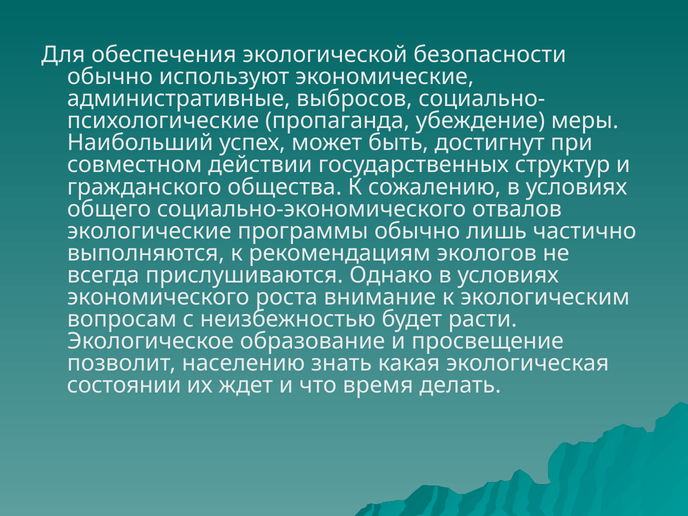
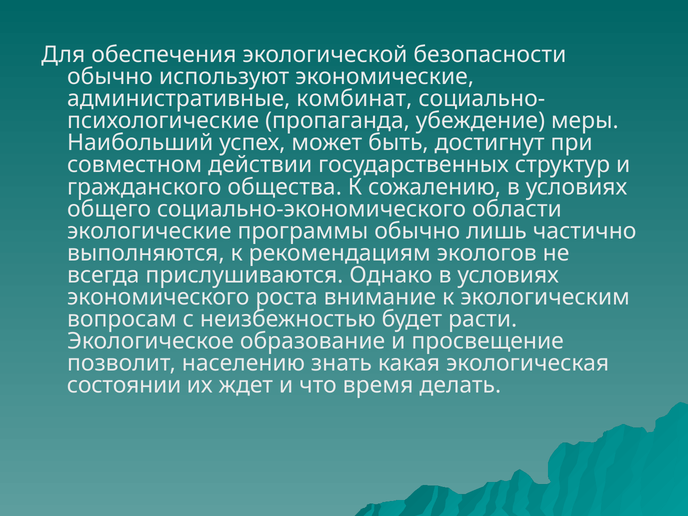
выбросов: выбросов -> комбинат (354, 99)
отвалов: отвалов -> области (517, 209)
